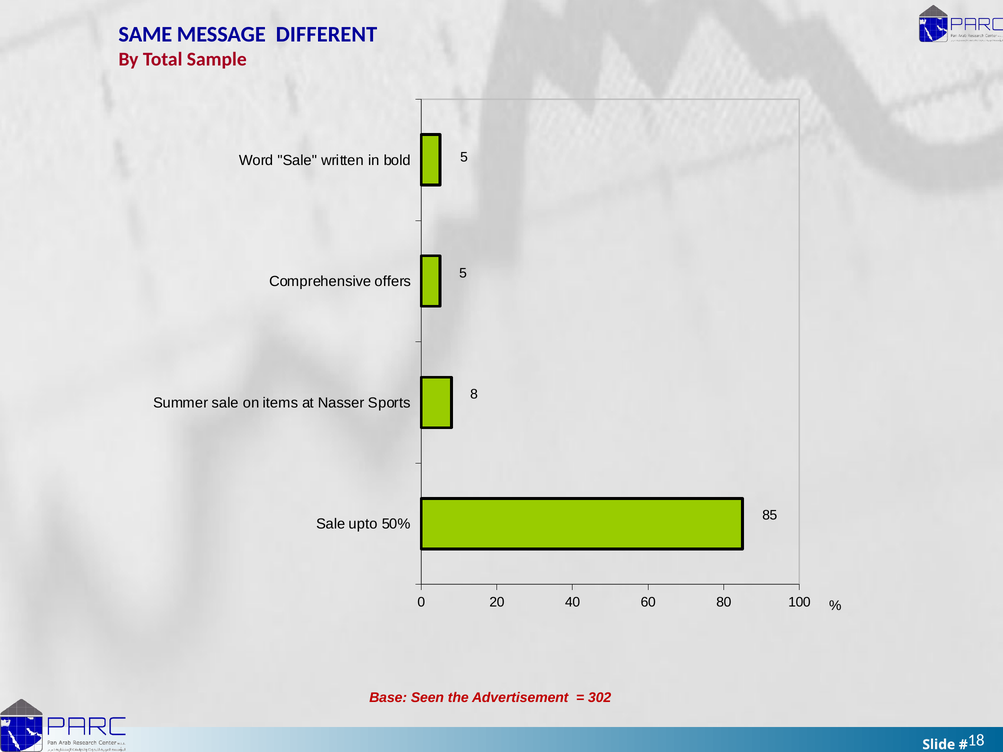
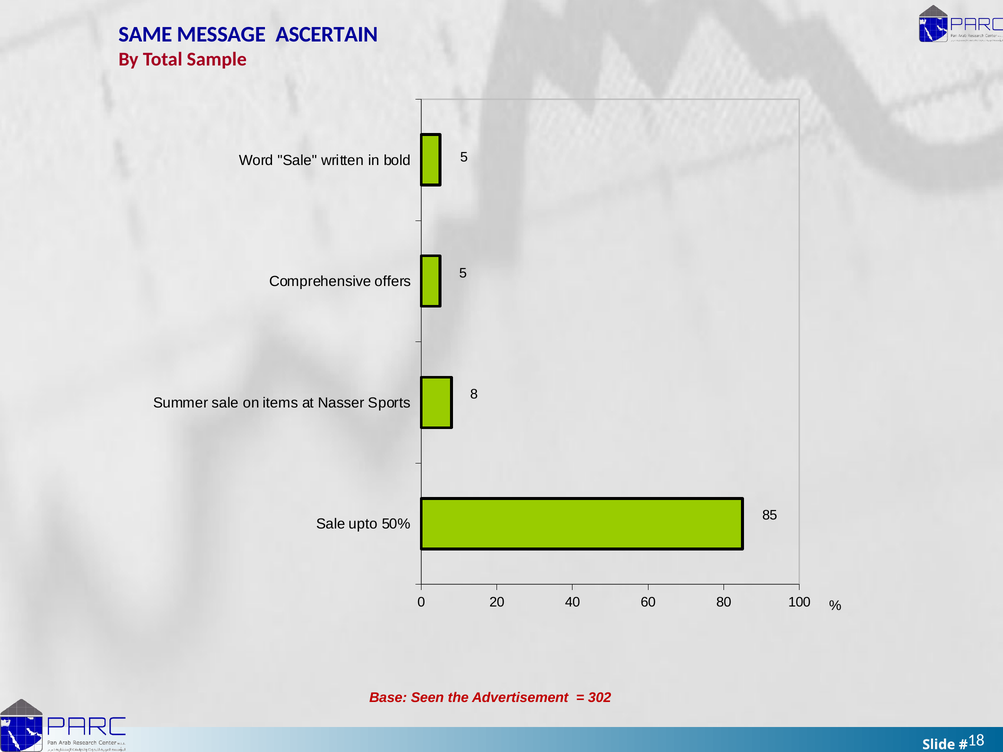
DIFFERENT: DIFFERENT -> ASCERTAIN (327, 34)
